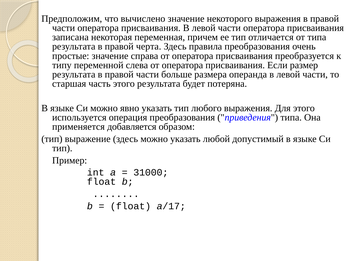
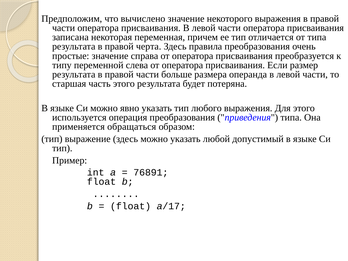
добавляется: добавляется -> обращаться (132, 127)
31000: 31000 -> 76891 (151, 173)
